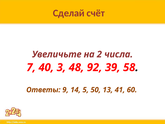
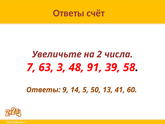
Сделай: Сделай -> Ответы (69, 13)
40: 40 -> 63 (46, 67)
92: 92 -> 91 (95, 67)
